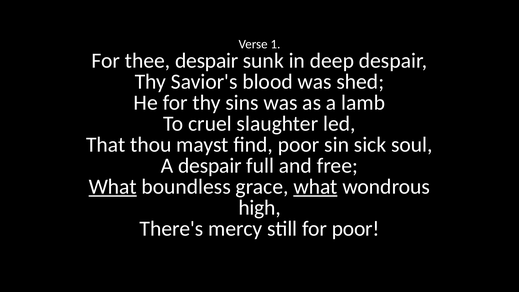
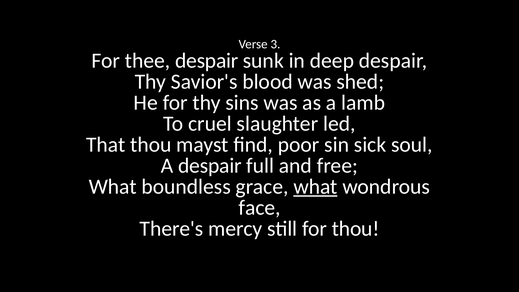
1: 1 -> 3 (275, 44)
What underline: present -> none (113, 187)
high: high -> face (260, 208)
for poor: poor -> thou (356, 229)
